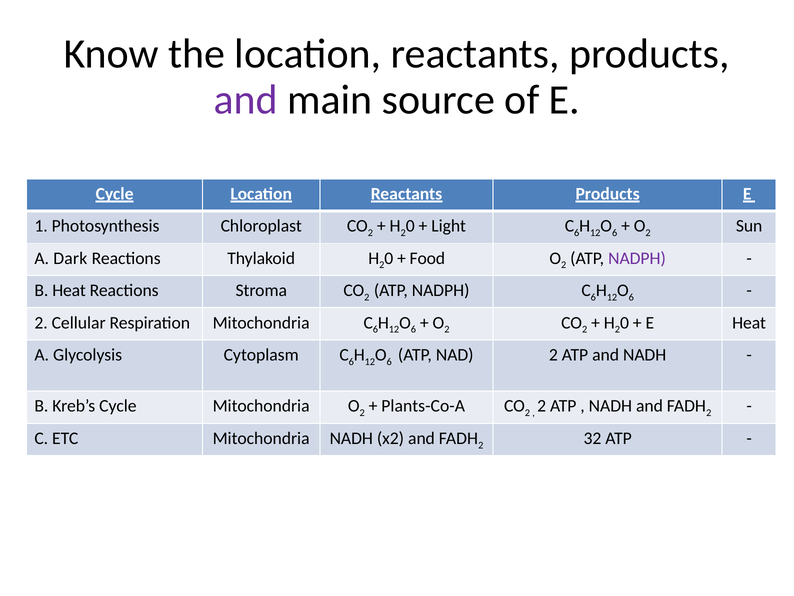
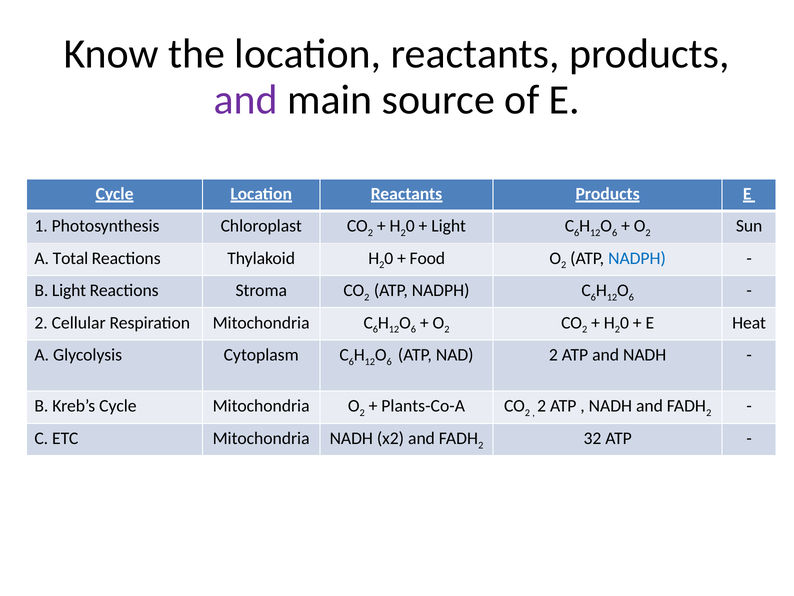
Dark: Dark -> Total (70, 258)
NADPH colour: purple -> blue (637, 258)
B Heat: Heat -> Light (69, 290)
